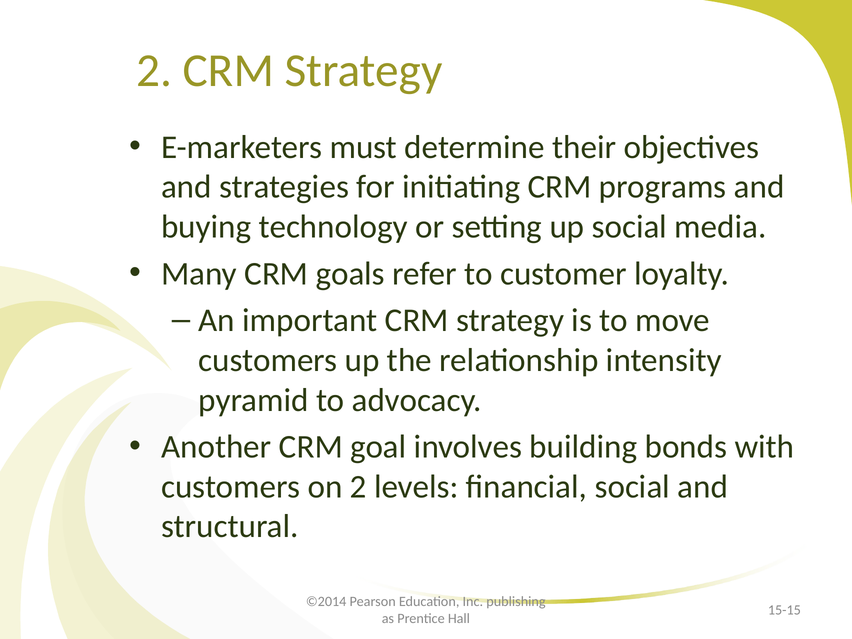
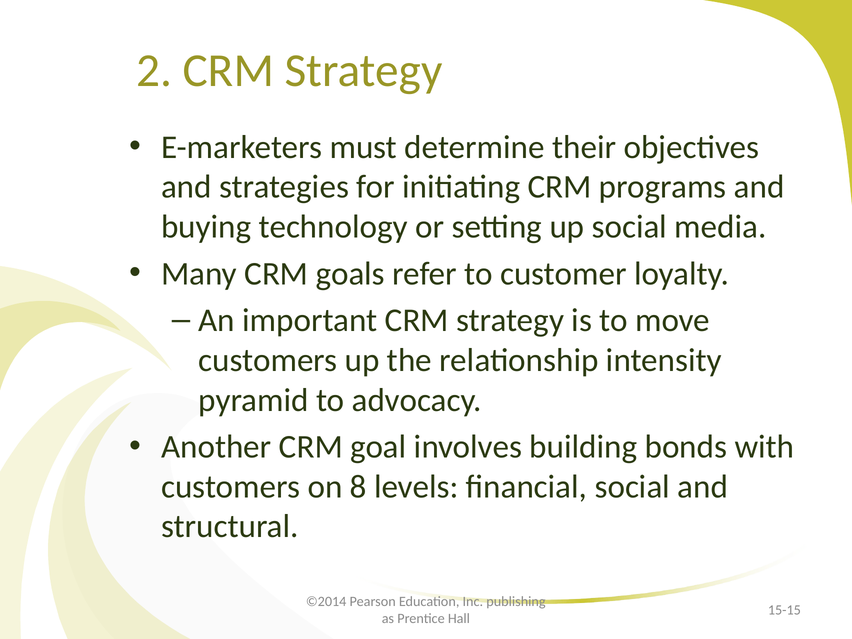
on 2: 2 -> 8 (358, 487)
